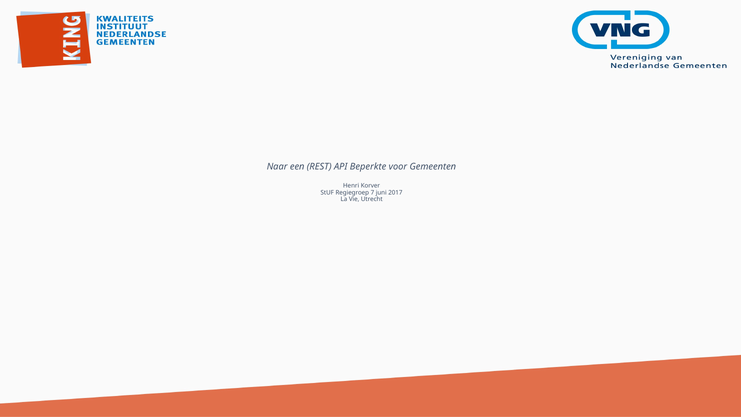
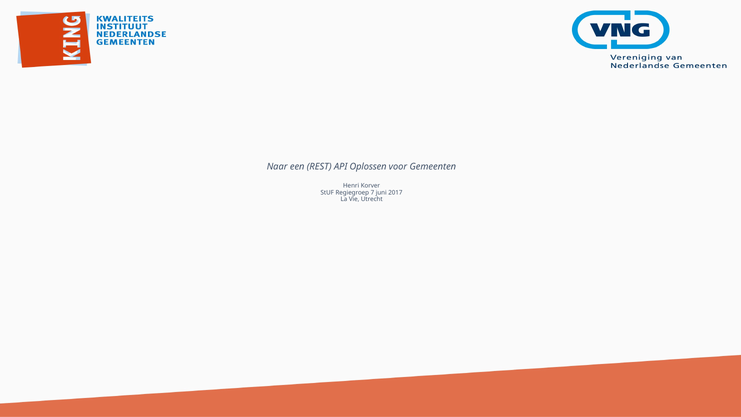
Beperkte: Beperkte -> Oplossen (368, 167)
